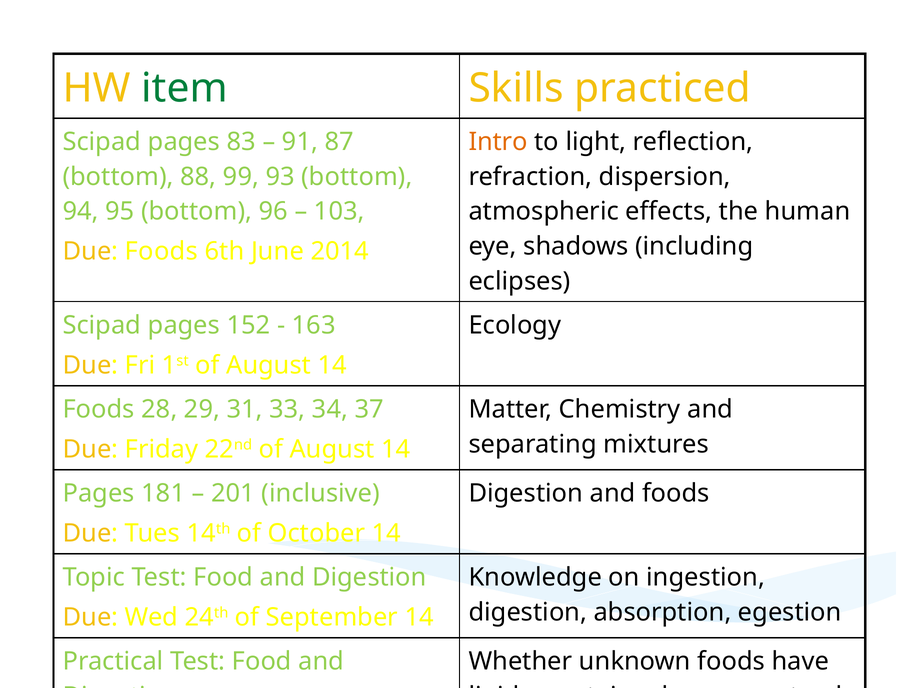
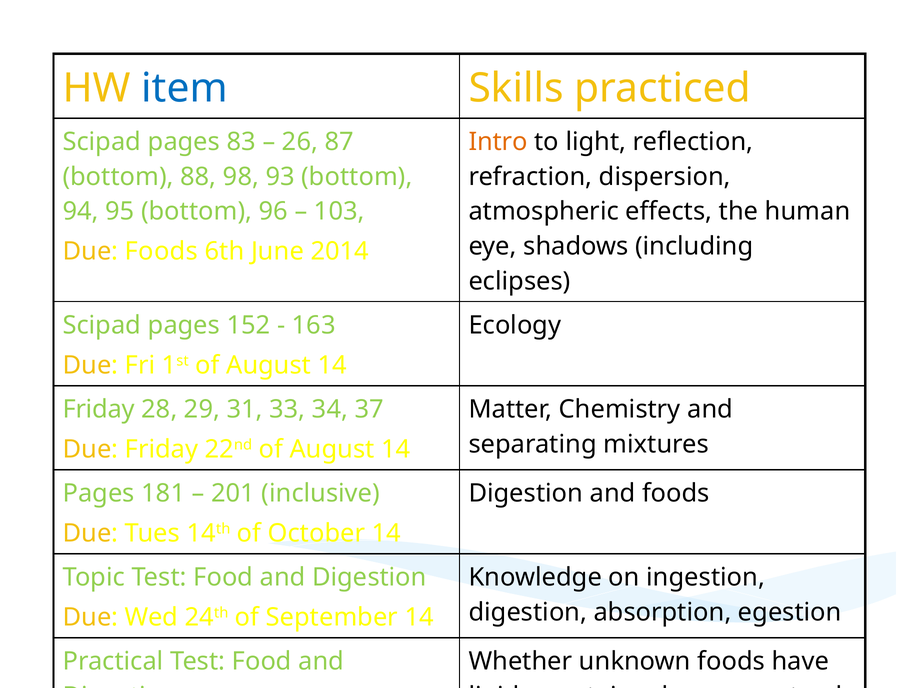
item colour: green -> blue (185, 88)
91: 91 -> 26 (300, 142)
99: 99 -> 98 (241, 177)
Foods: Foods -> Friday (99, 409)
